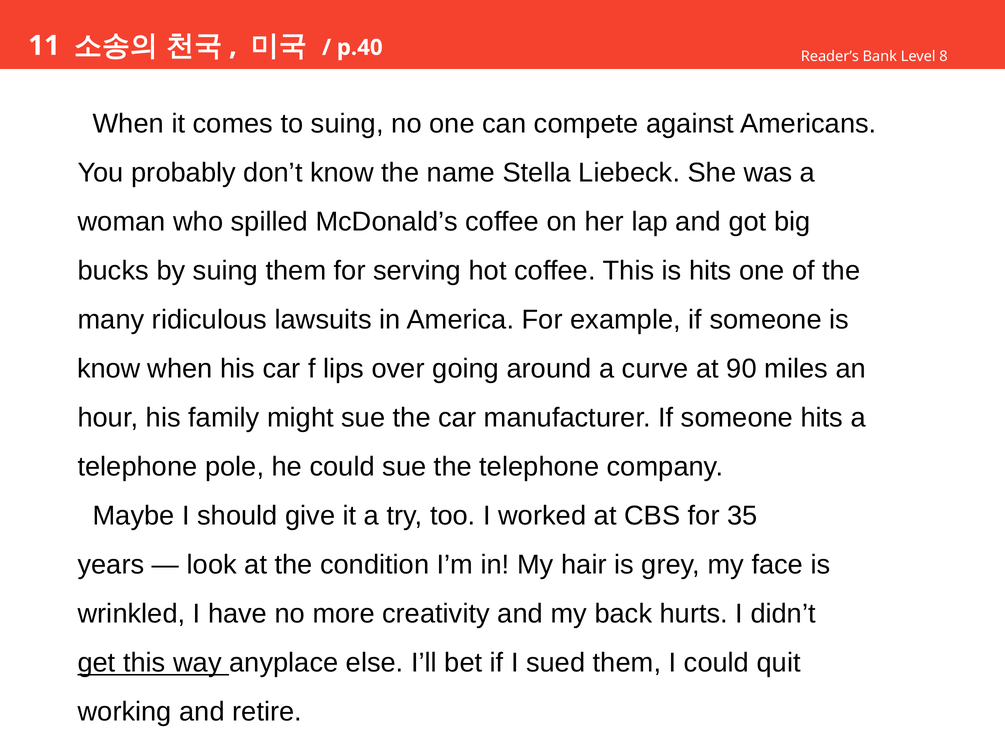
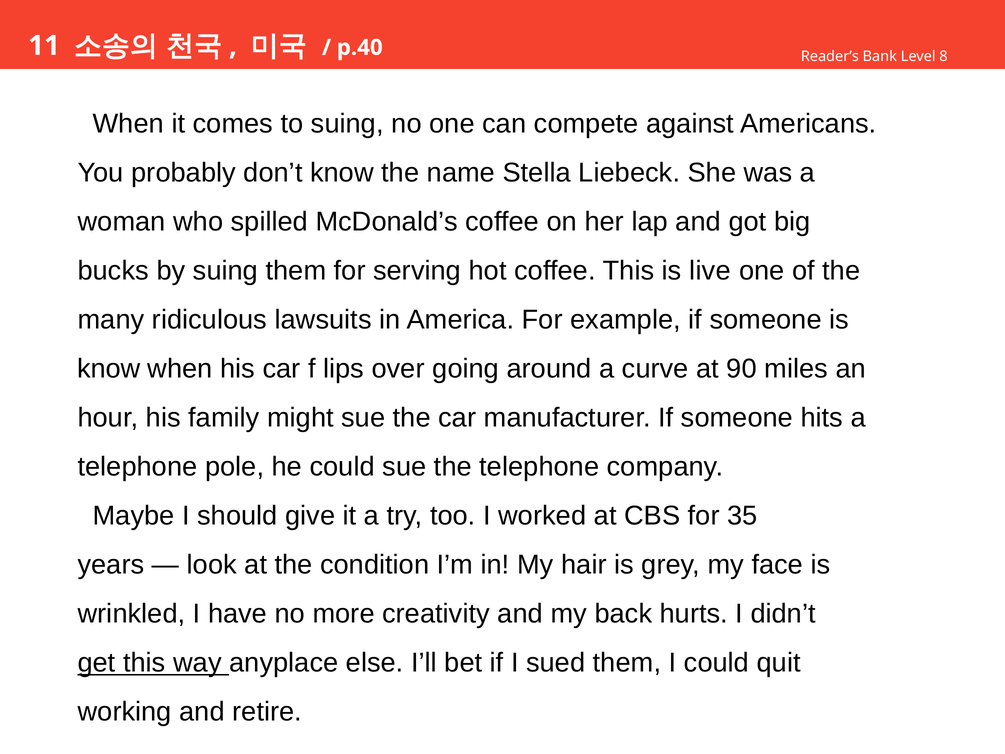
is hits: hits -> live (710, 271)
